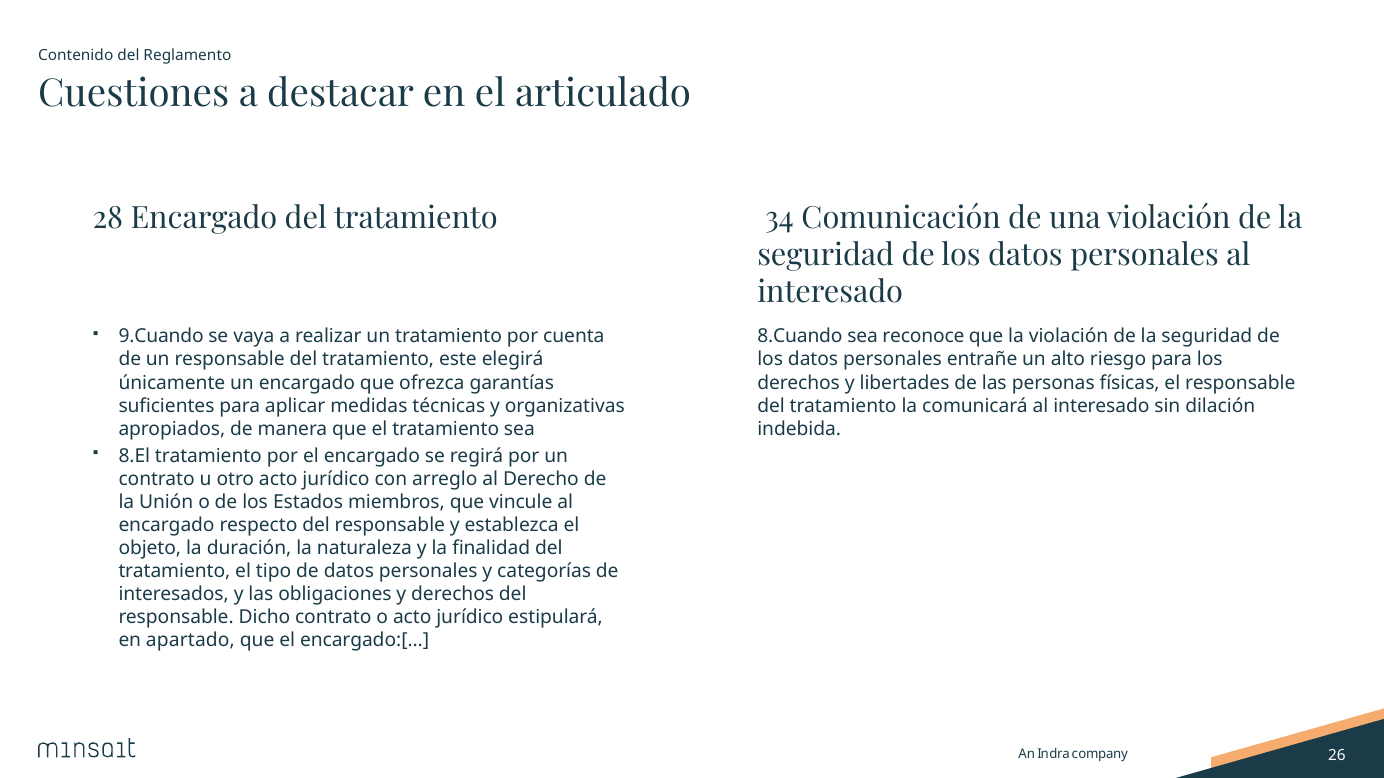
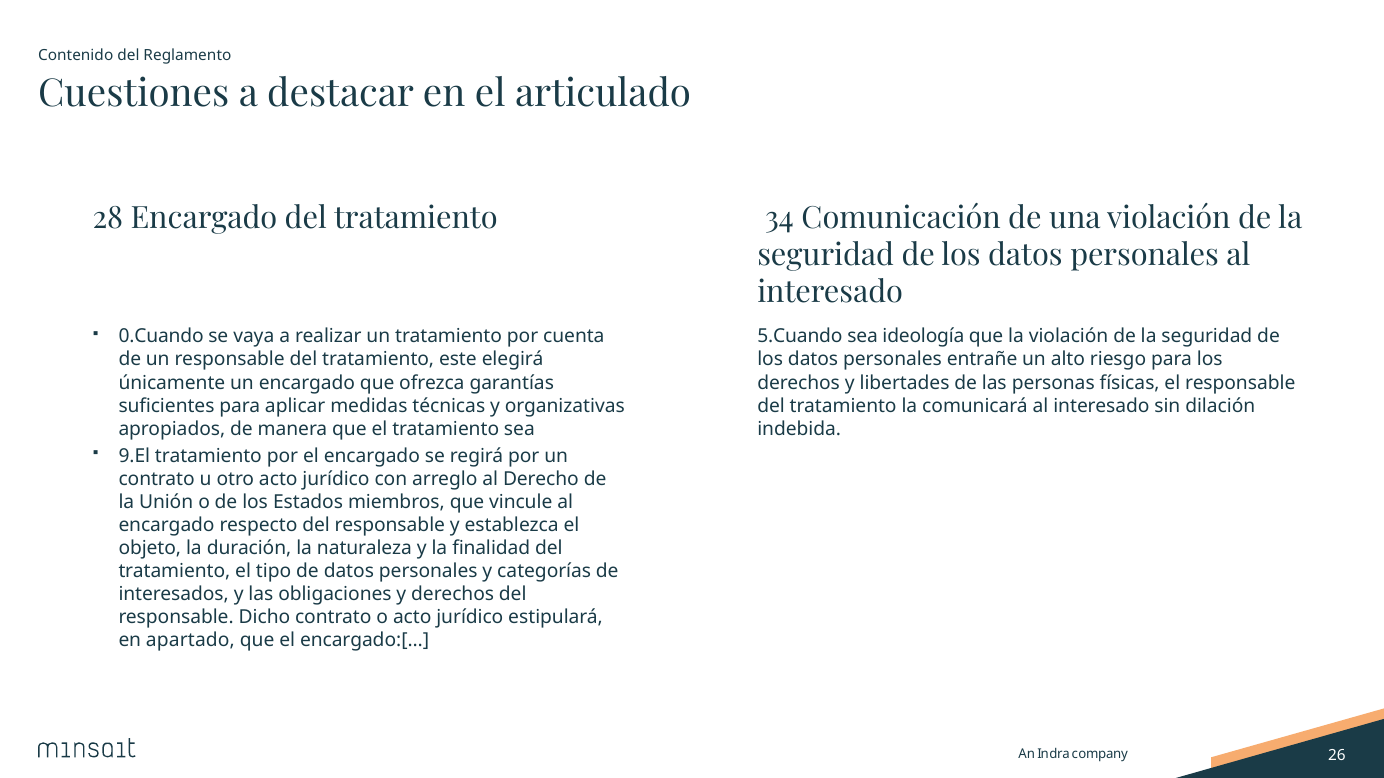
9.Cuando: 9.Cuando -> 0.Cuando (161, 337)
8.Cuando: 8.Cuando -> 5.Cuando (800, 337)
reconoce: reconoce -> ideología (923, 337)
8.El: 8.El -> 9.El (134, 456)
